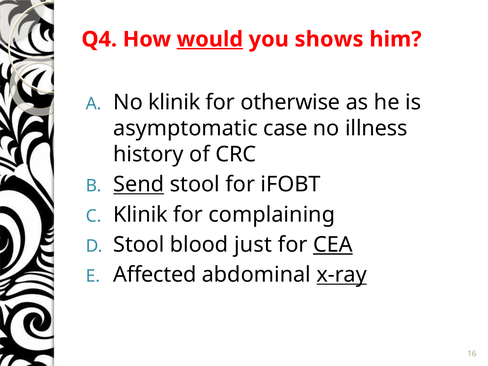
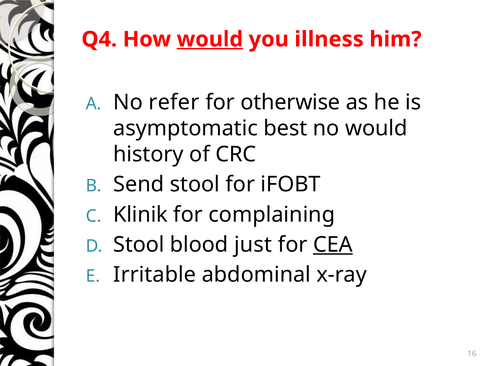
shows: shows -> illness (329, 39)
No klinik: klinik -> refer (174, 102)
case: case -> best (285, 128)
no illness: illness -> would (376, 128)
Send underline: present -> none (139, 185)
Affected: Affected -> Irritable (155, 275)
x-ray underline: present -> none (342, 275)
